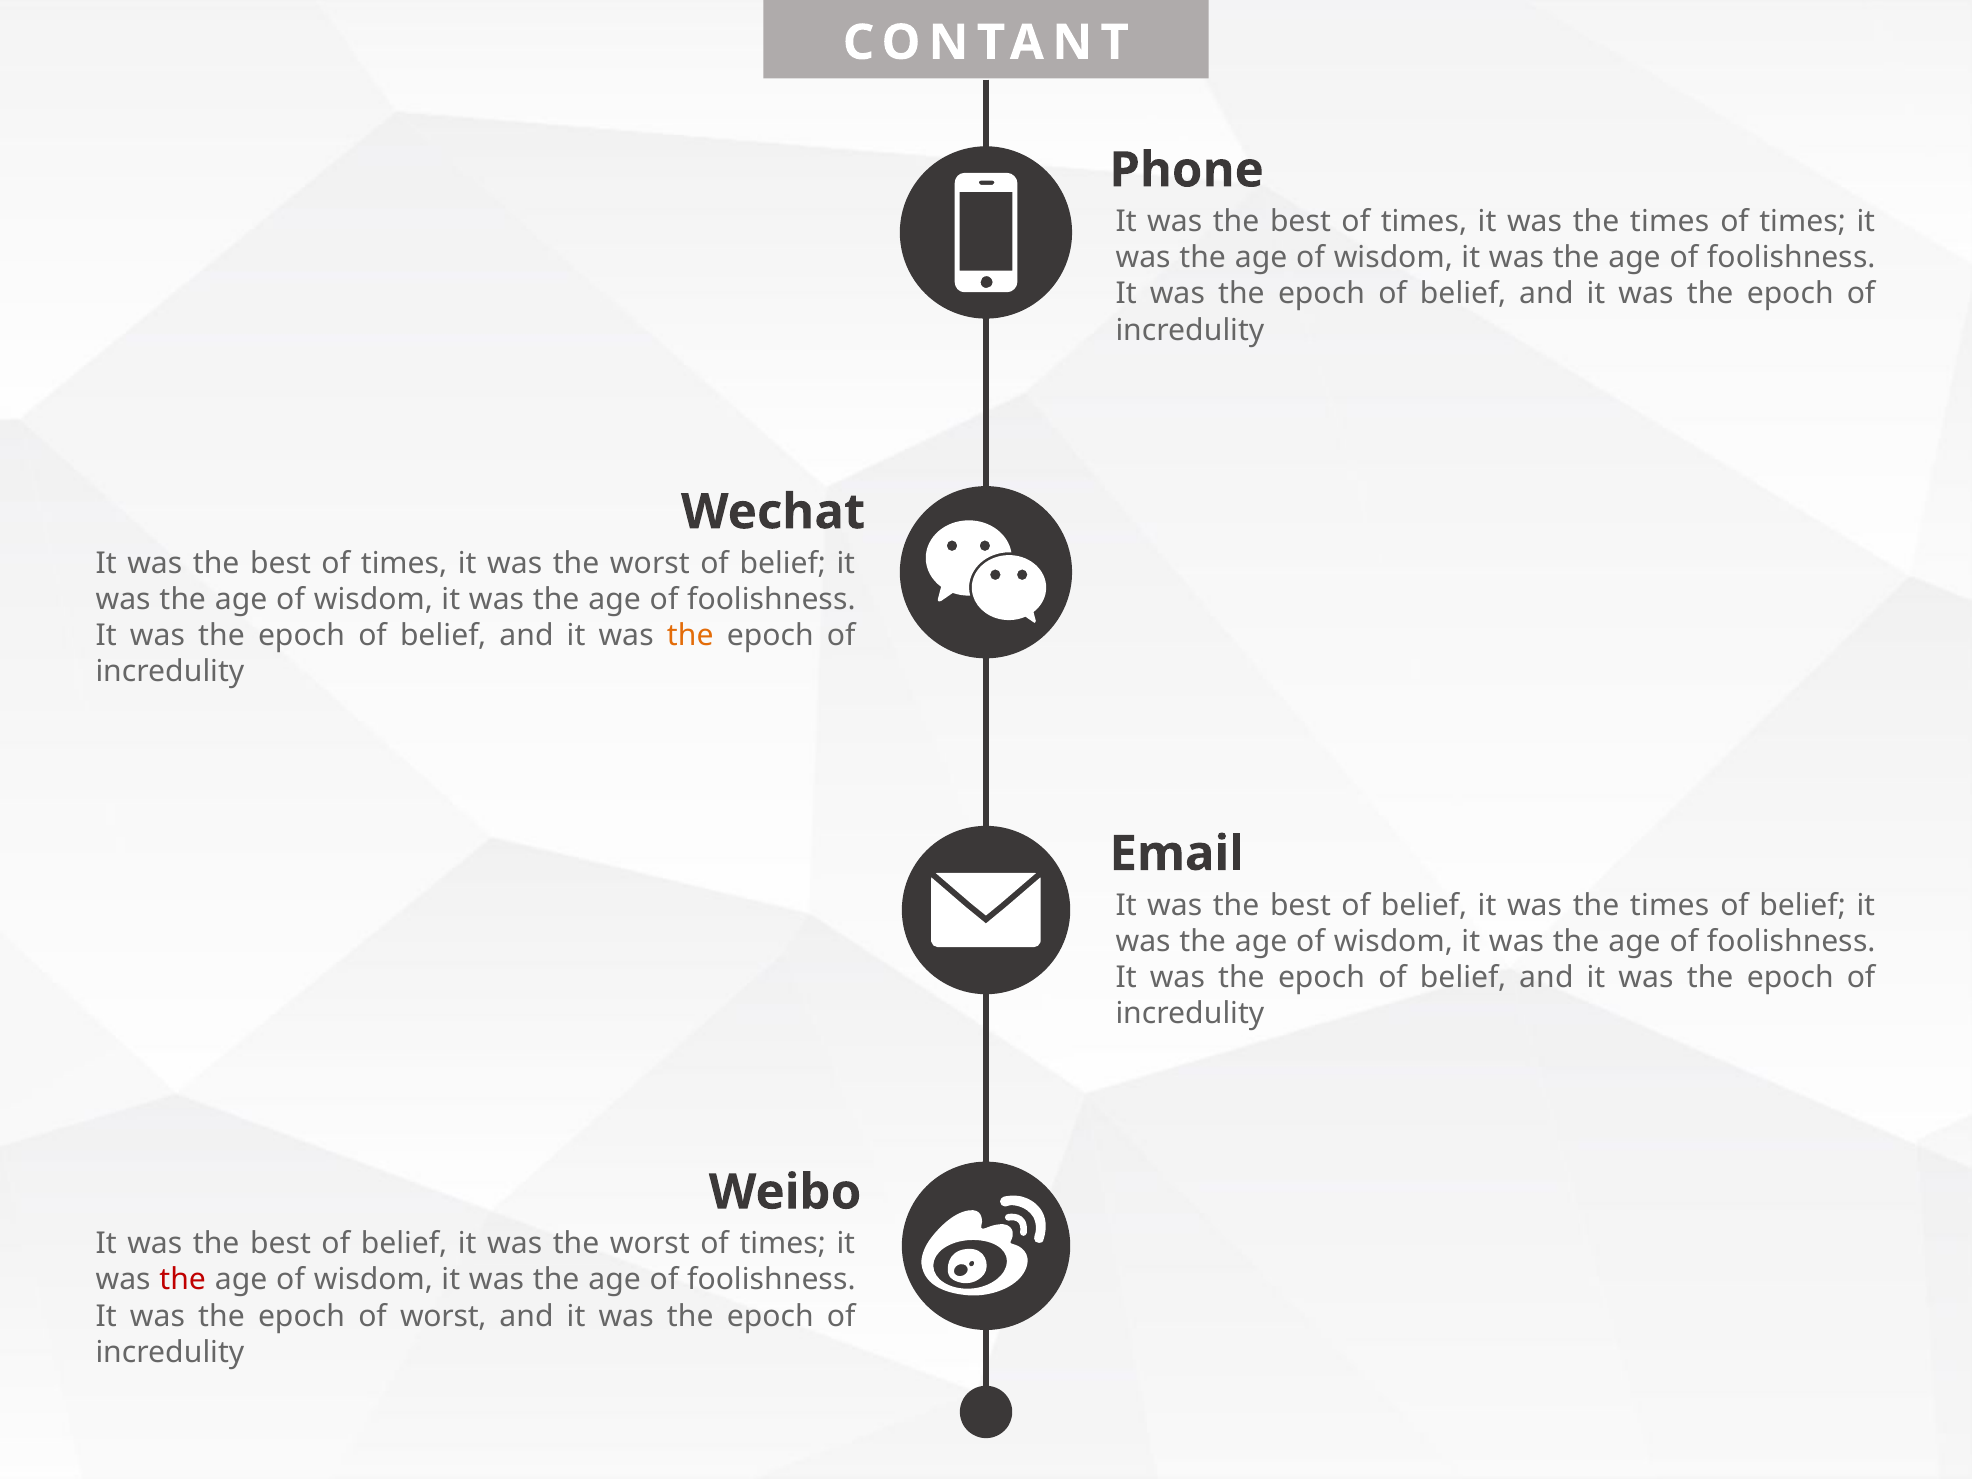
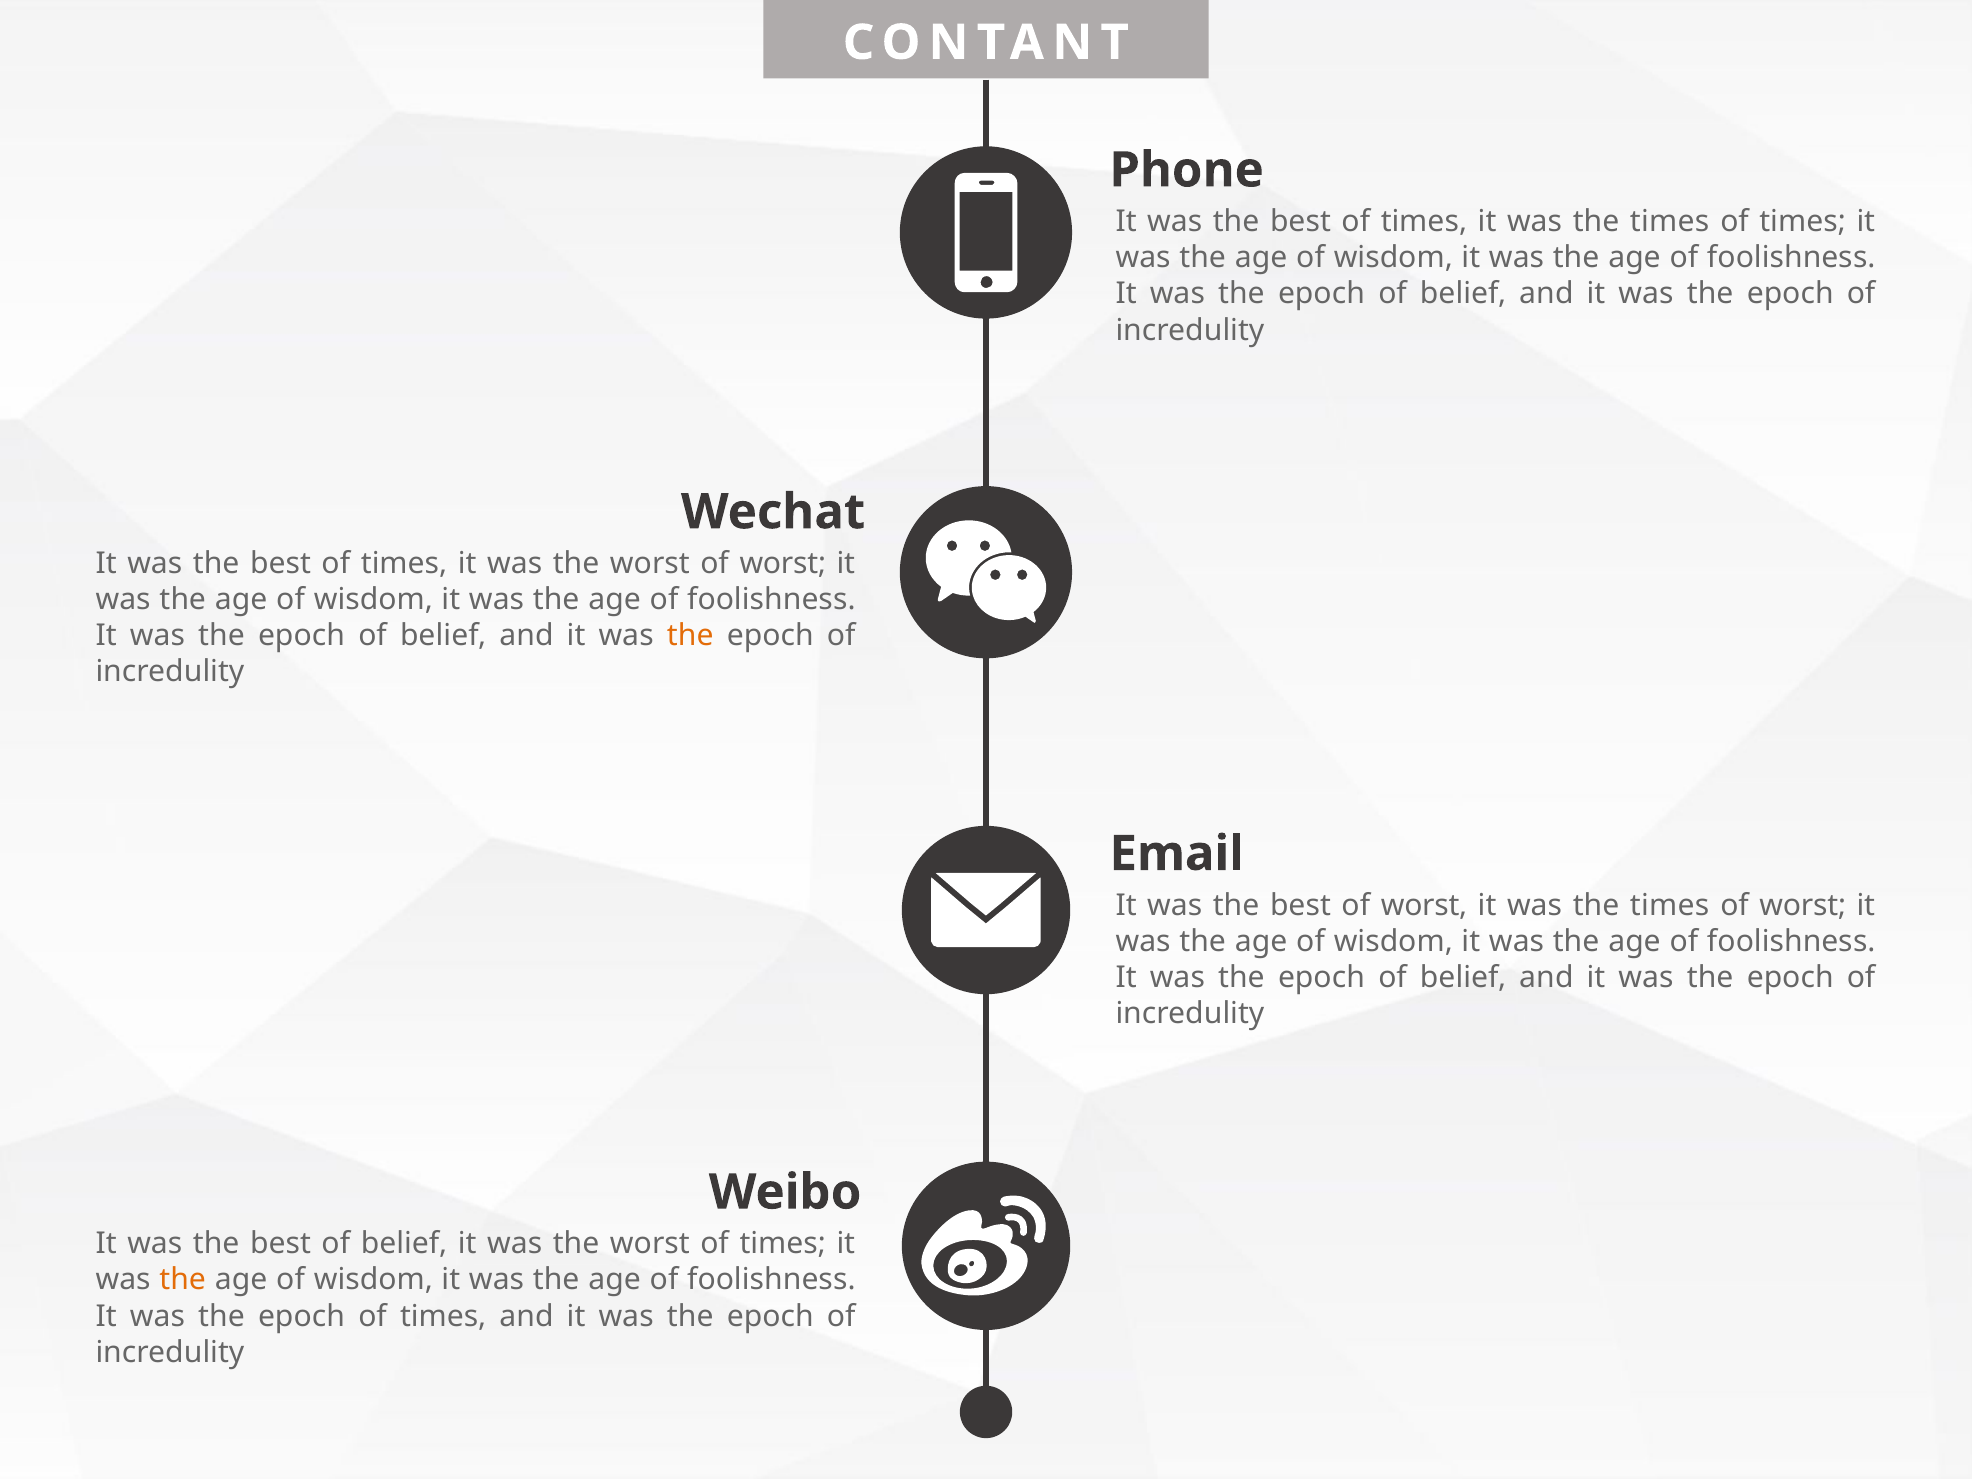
worst of belief: belief -> worst (783, 563)
belief: belief -> worst (1424, 905)
belief: belief -> worst (1803, 905)
the colour: red -> orange (183, 1280)
epoch of worst: worst -> times (443, 1316)
